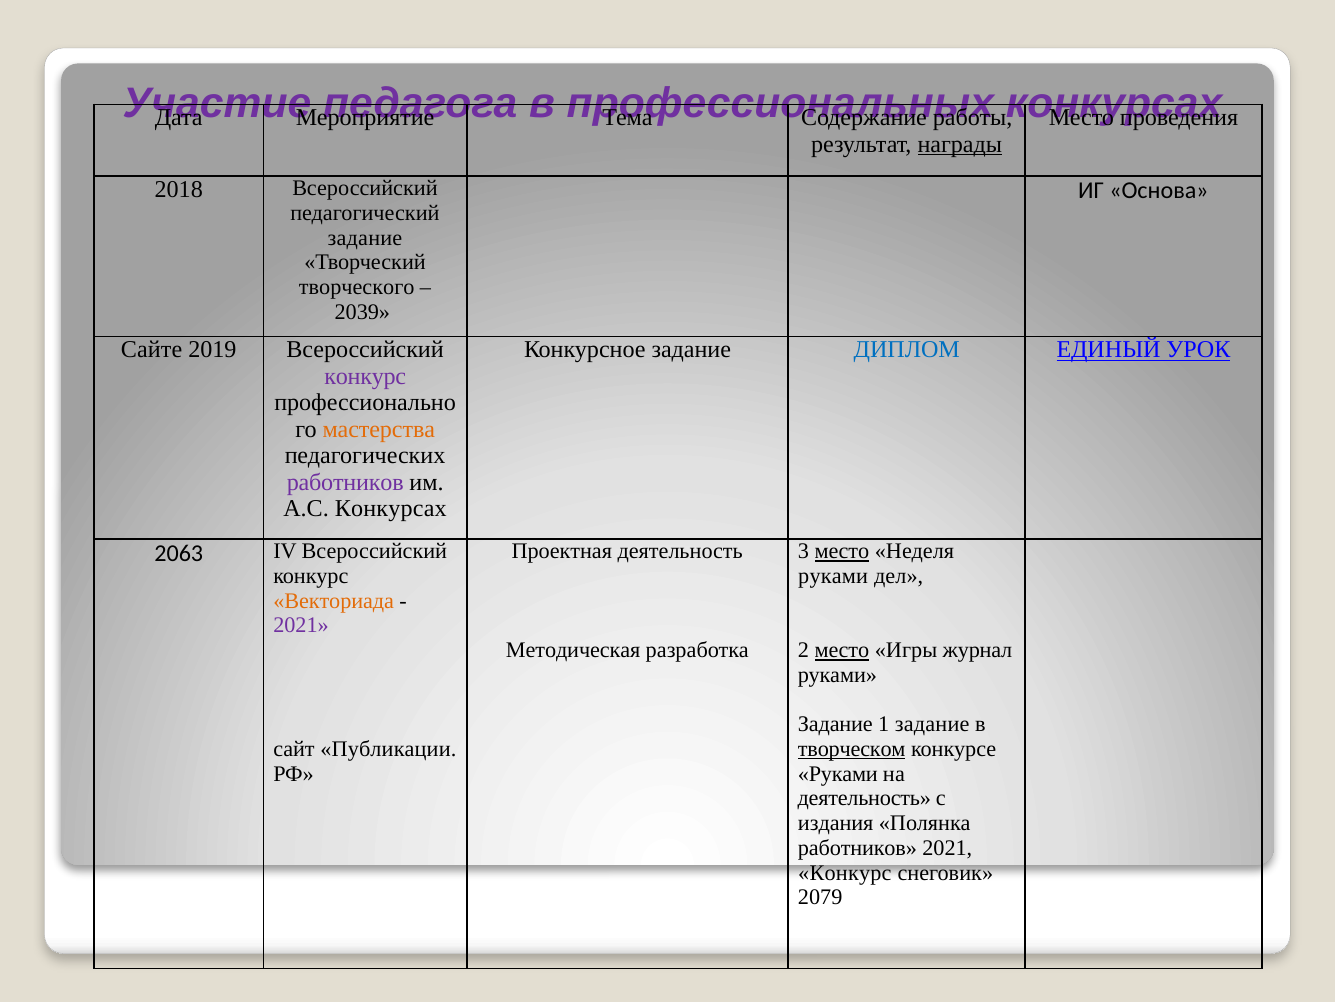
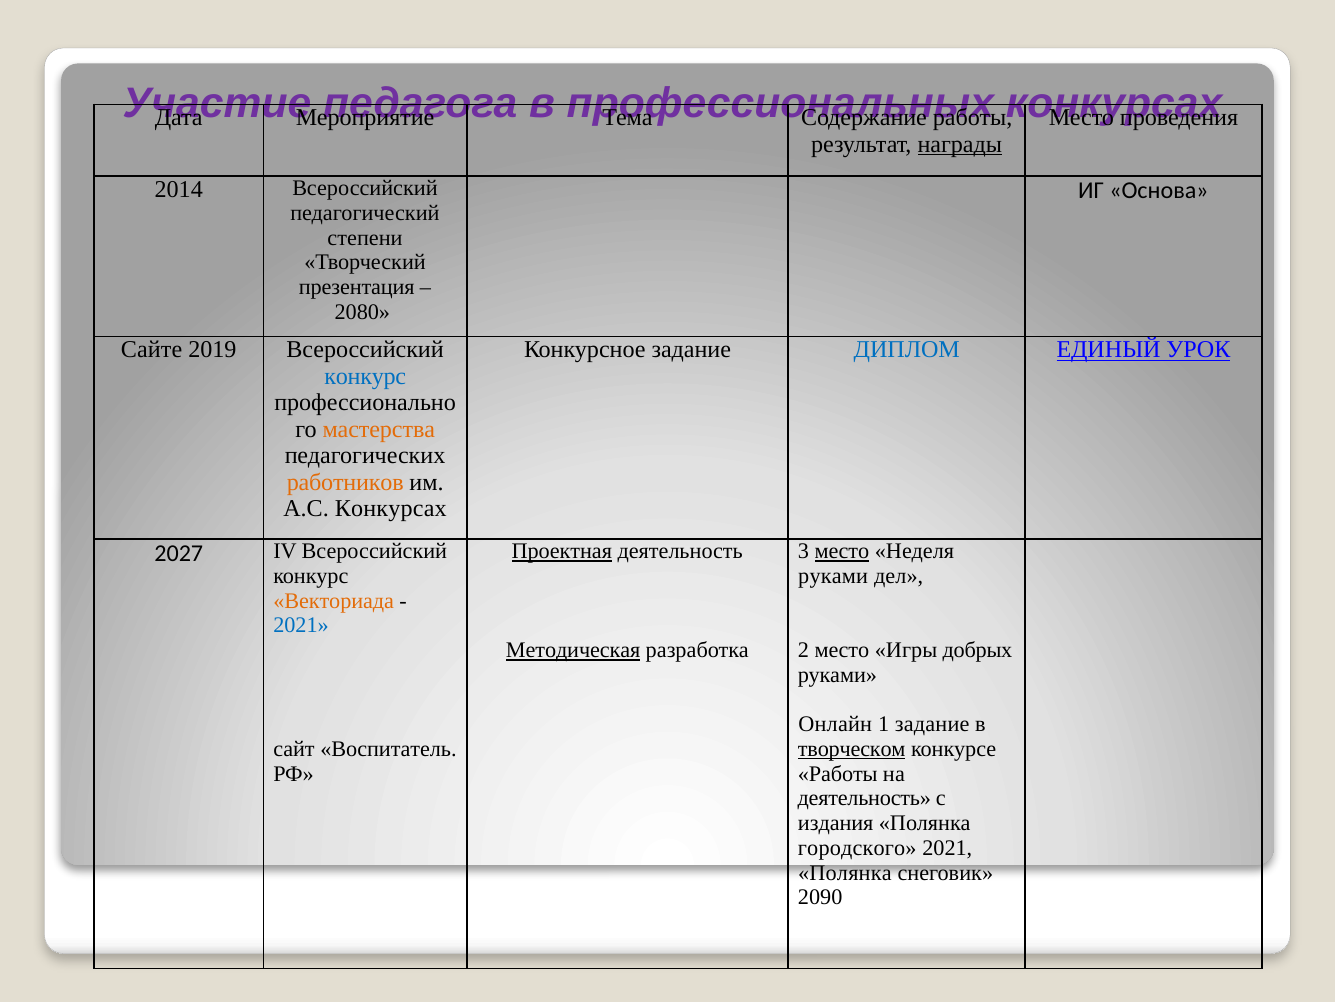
2018: 2018 -> 2014 (179, 189)
задание: задание -> степени (365, 238)
творческого: творческого -> презентация (357, 287)
2039: 2039 -> 2080 (362, 312)
конкурс colour: purple -> blue (365, 376)
работников colour: purple -> orange (345, 482)
Проектная underline: none -> present (562, 551)
2063: 2063 -> 2027 (179, 553)
2021 colour: purple -> blue (301, 625)
Методическая underline: none -> present (573, 650)
место underline: present -> none (842, 650)
журнал: журнал -> добрых (977, 650)
Задание: Задание -> Онлайн (835, 724)
Публикации: Публикации -> Воспитатель (388, 749)
Руками: Руками -> Работы (838, 773)
работников: работников -> городского (857, 847)
Конкурс: Конкурс -> Полянка (845, 872)
2079: 2079 -> 2090 (820, 897)
